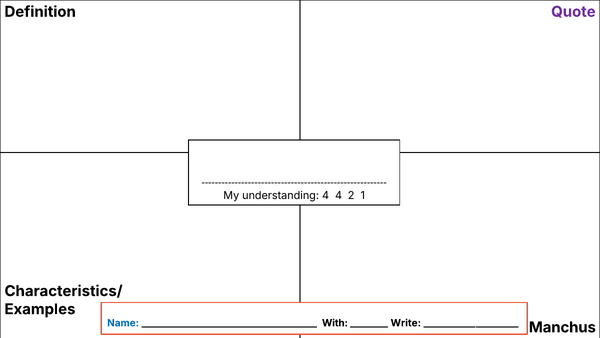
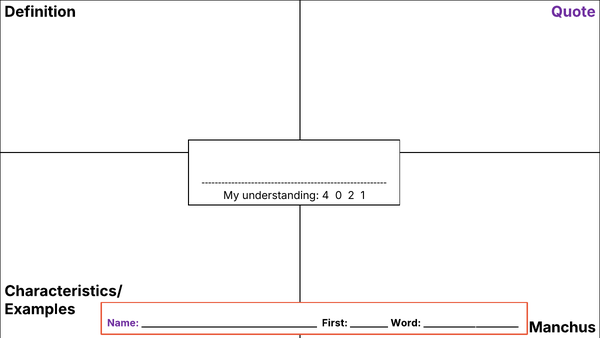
4 4: 4 -> 0 (339, 196)
Name colour: blue -> purple (123, 323)
With: With -> First (335, 323)
Write: Write -> Word (406, 323)
